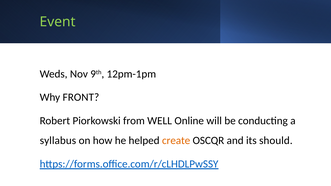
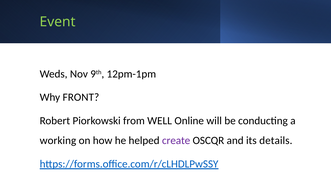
syllabus: syllabus -> working (58, 141)
create colour: orange -> purple (176, 141)
should: should -> details (276, 141)
